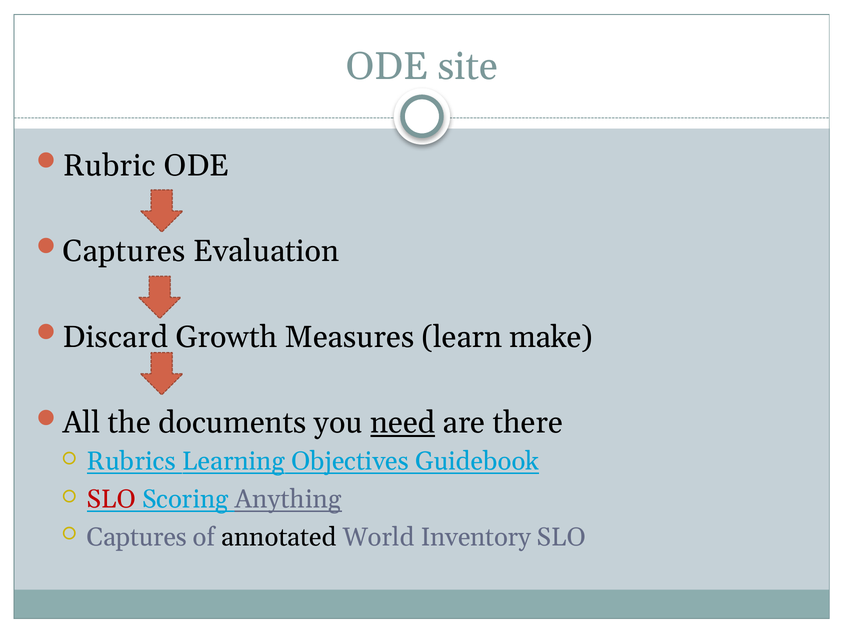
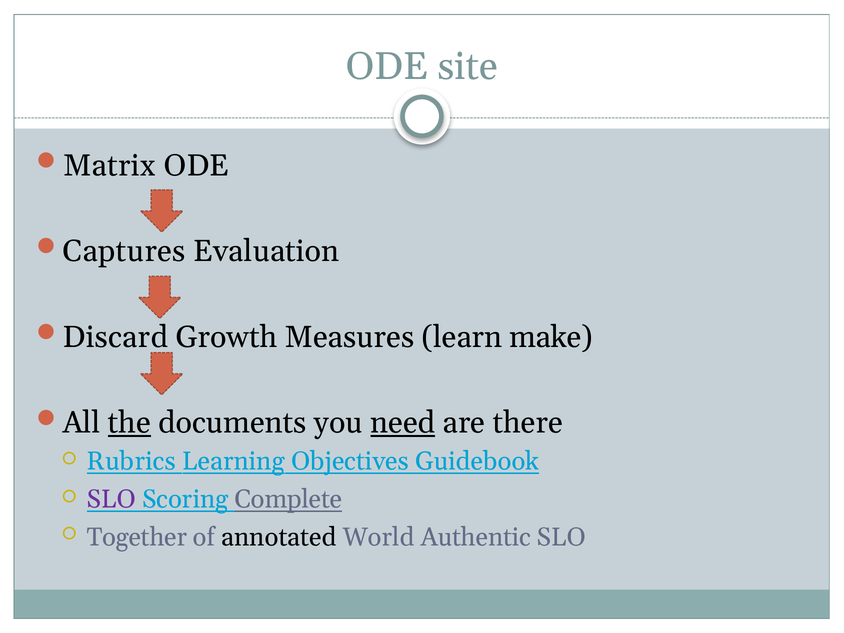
Rubric: Rubric -> Matrix (109, 166)
the underline: none -> present (129, 423)
SLO colour: red -> purple (111, 499)
Anything: Anything -> Complete (288, 499)
Captures: Captures -> Together (137, 537)
Inventory: Inventory -> Authentic (476, 537)
